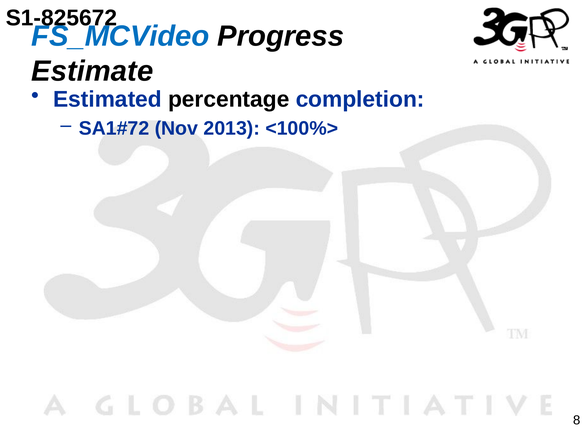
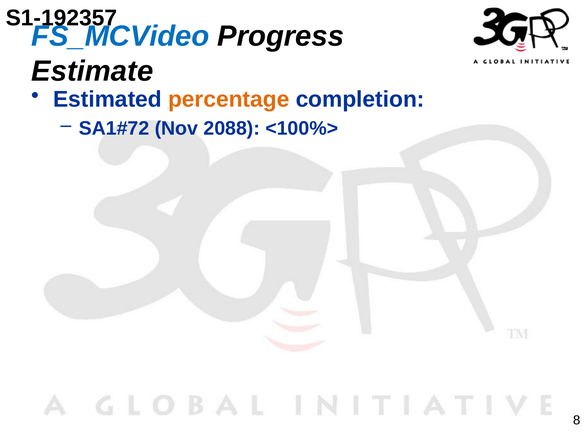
S1-825672: S1-825672 -> S1-192357 (61, 18)
percentage colour: black -> orange (229, 99)
2013: 2013 -> 2088 (232, 128)
